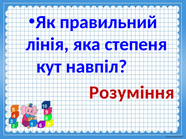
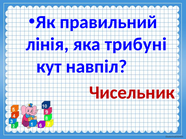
степеня: степеня -> трибуні (136, 44)
Розуміння: Розуміння -> Чисельник (132, 93)
